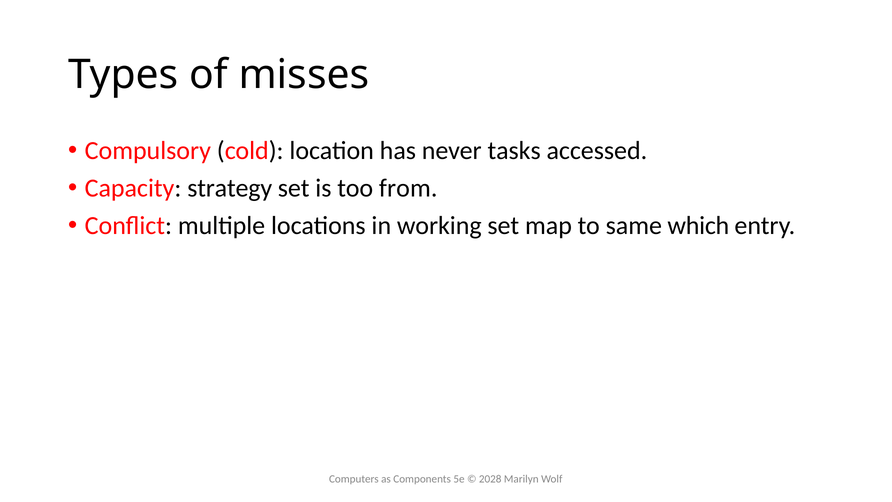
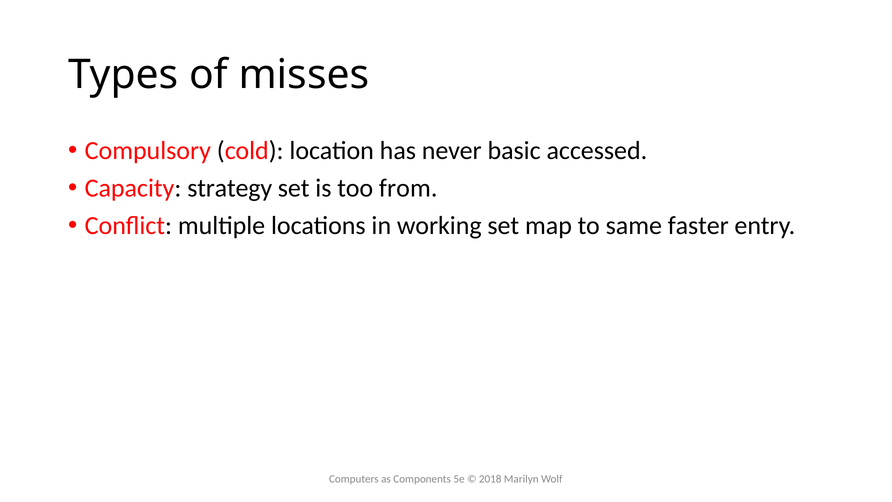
tasks: tasks -> basic (514, 151)
which: which -> faster (698, 226)
2028: 2028 -> 2018 (490, 479)
